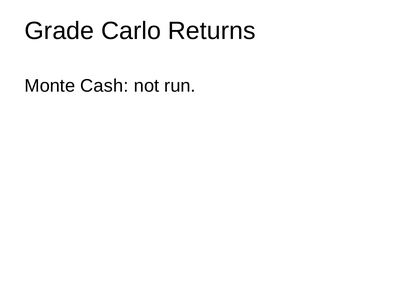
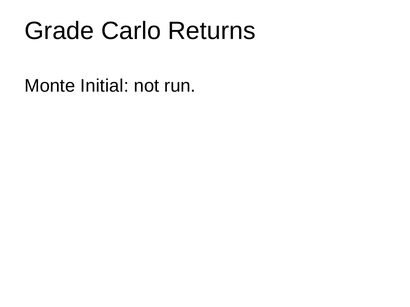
Cash: Cash -> Initial (104, 86)
